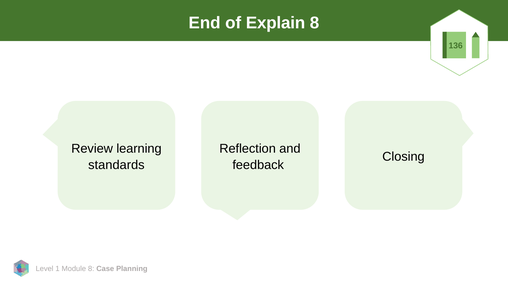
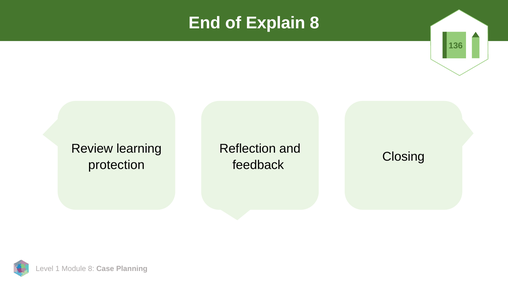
standards: standards -> protection (116, 165)
